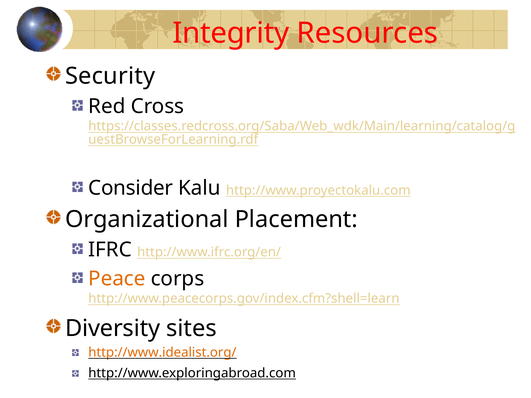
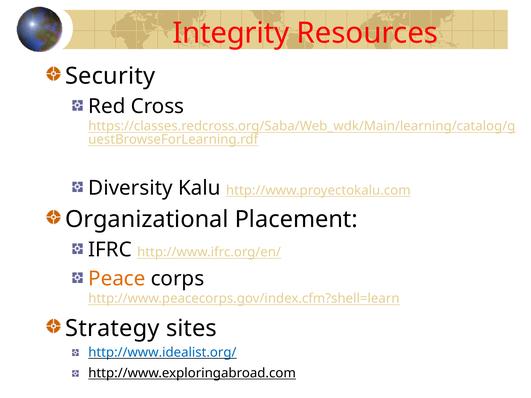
Consider: Consider -> Diversity (131, 188)
Diversity: Diversity -> Strategy (112, 328)
http://www.idealist.org/ colour: orange -> blue (162, 353)
